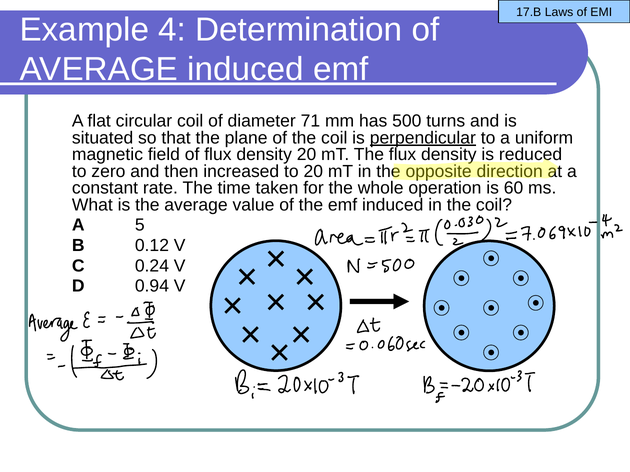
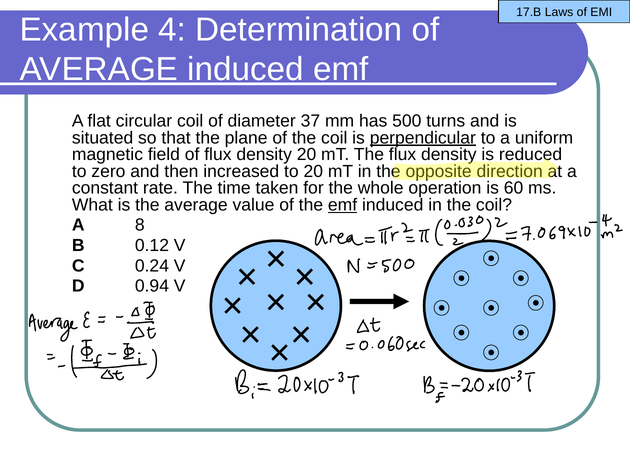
71: 71 -> 37 (310, 121)
emf underline: none -> present (343, 205)
5: 5 -> 8 (140, 225)
